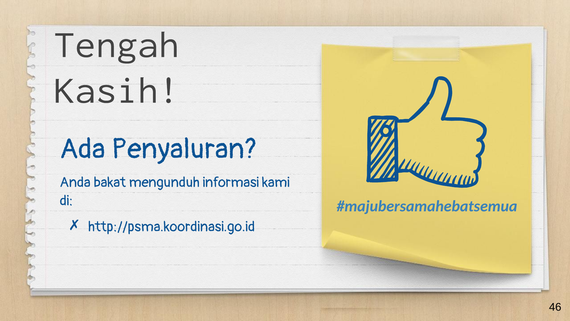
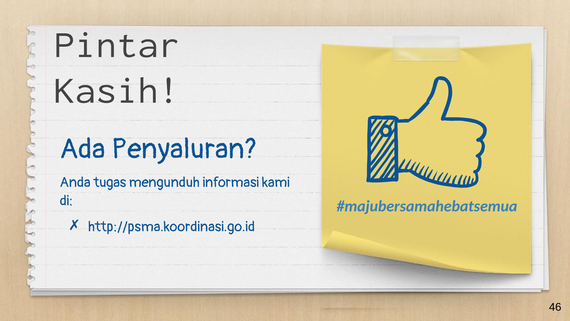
Tengah: Tengah -> Pintar (117, 44)
bakat: bakat -> tugas (110, 182)
